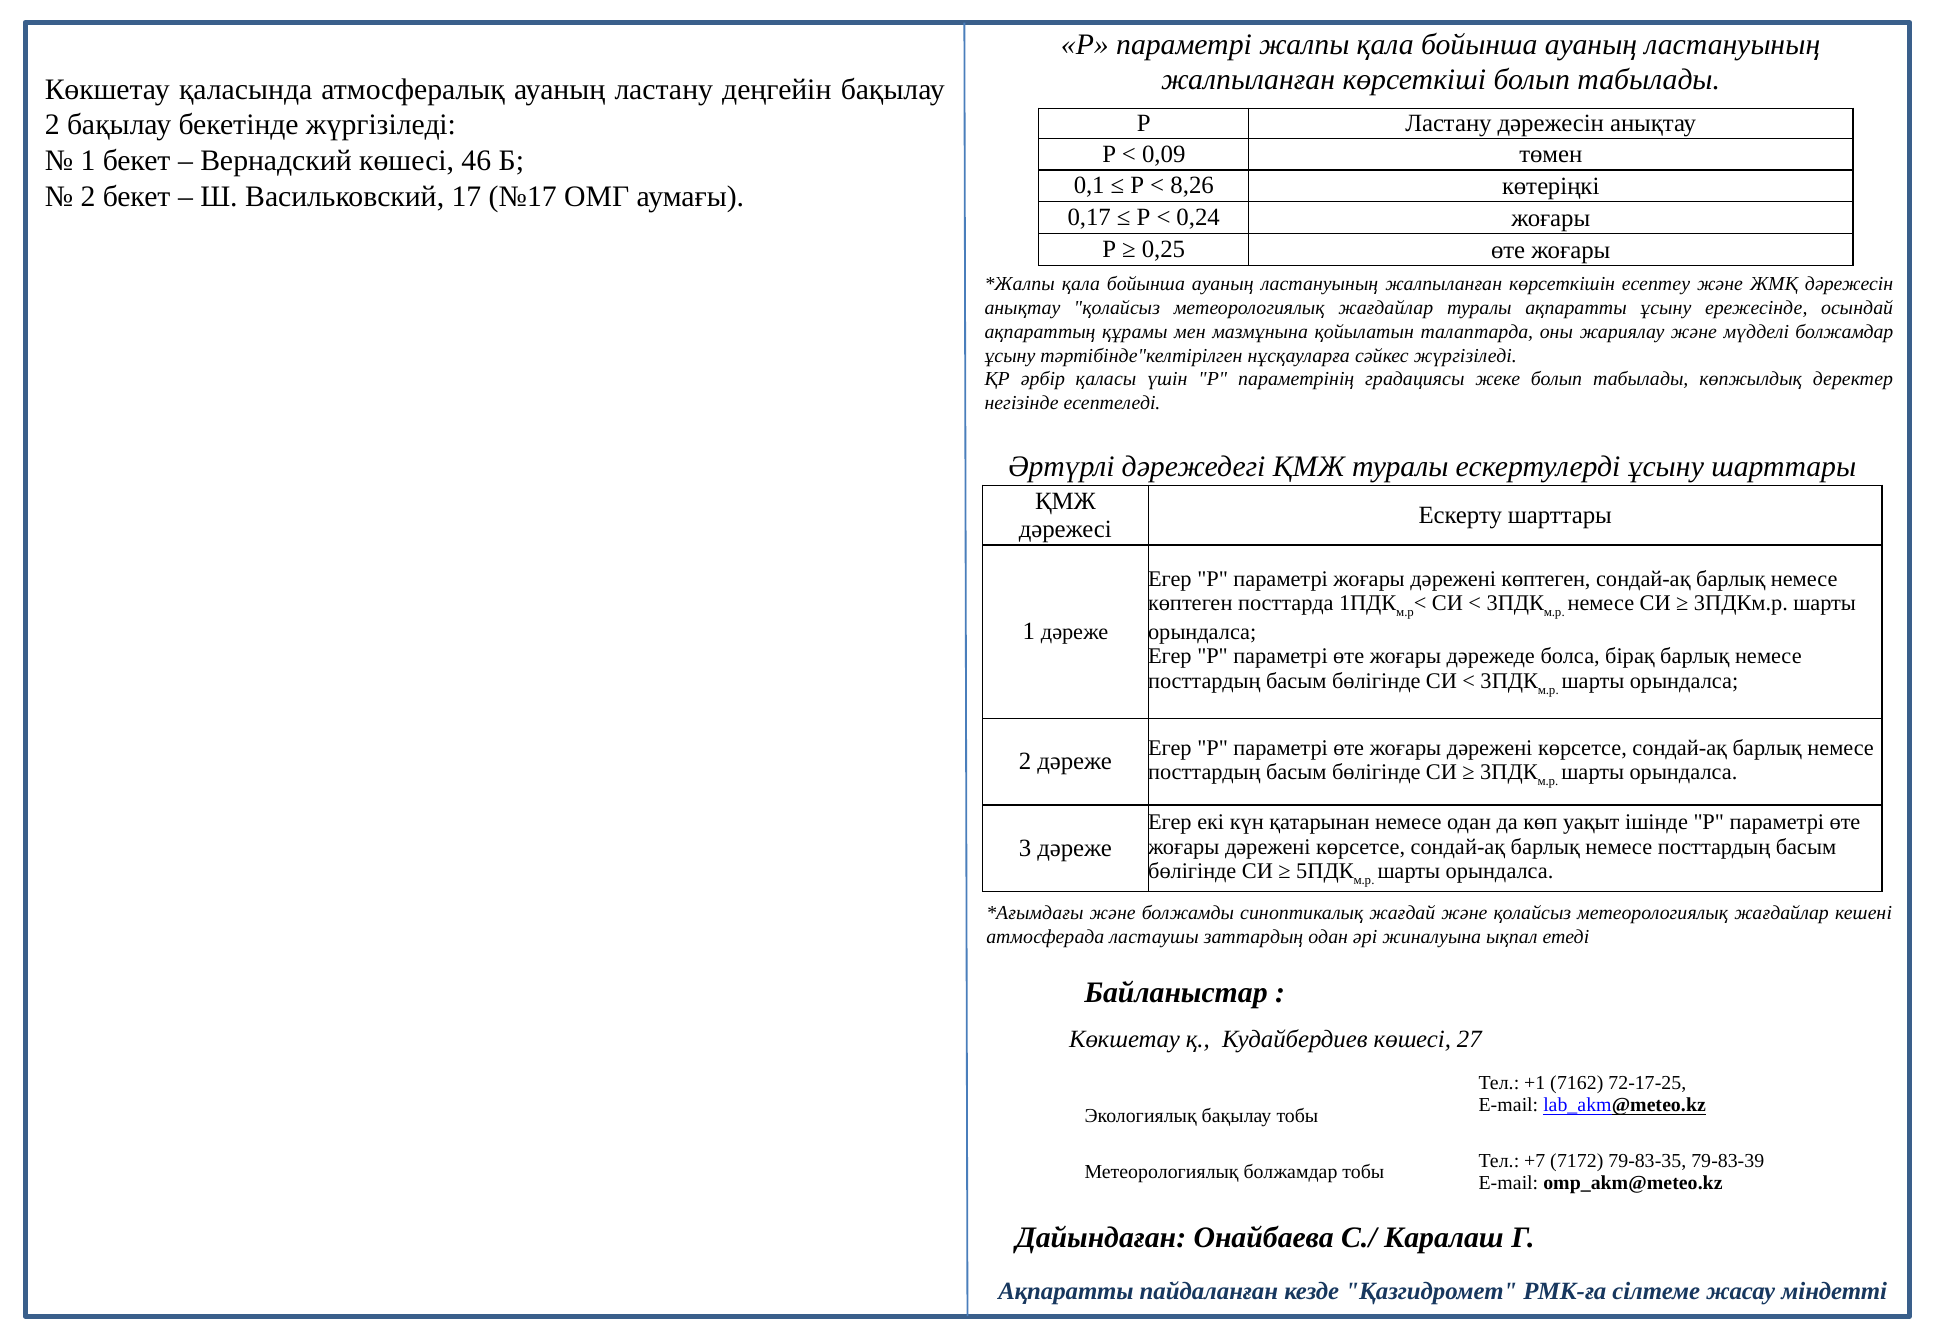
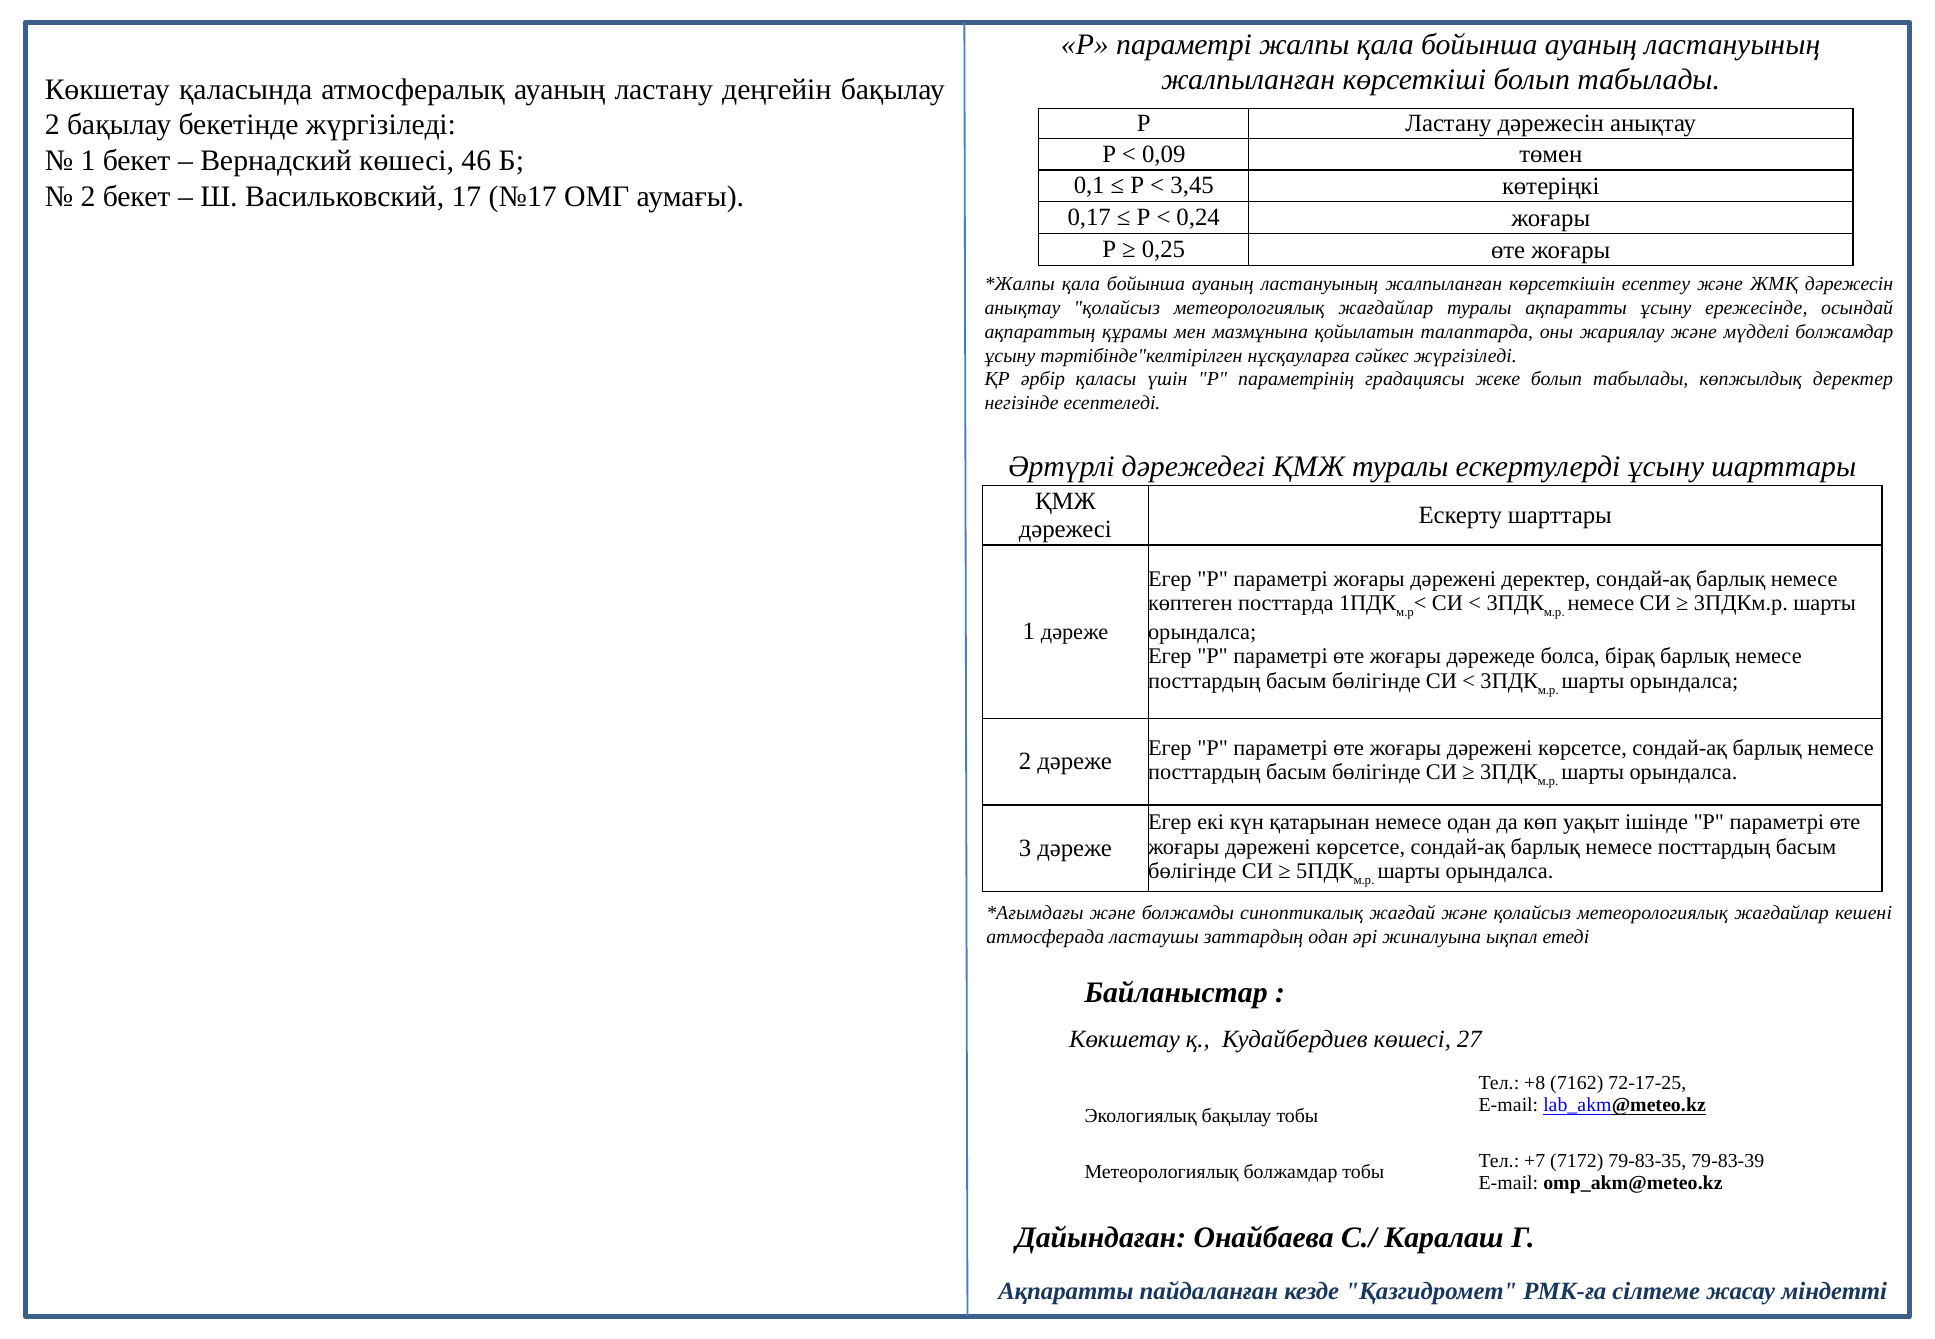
8,26: 8,26 -> 3,45 (1192, 186)
дәрежені көптеген: көптеген -> деректер (1546, 579)
+1: +1 -> +8 (1535, 1084)
